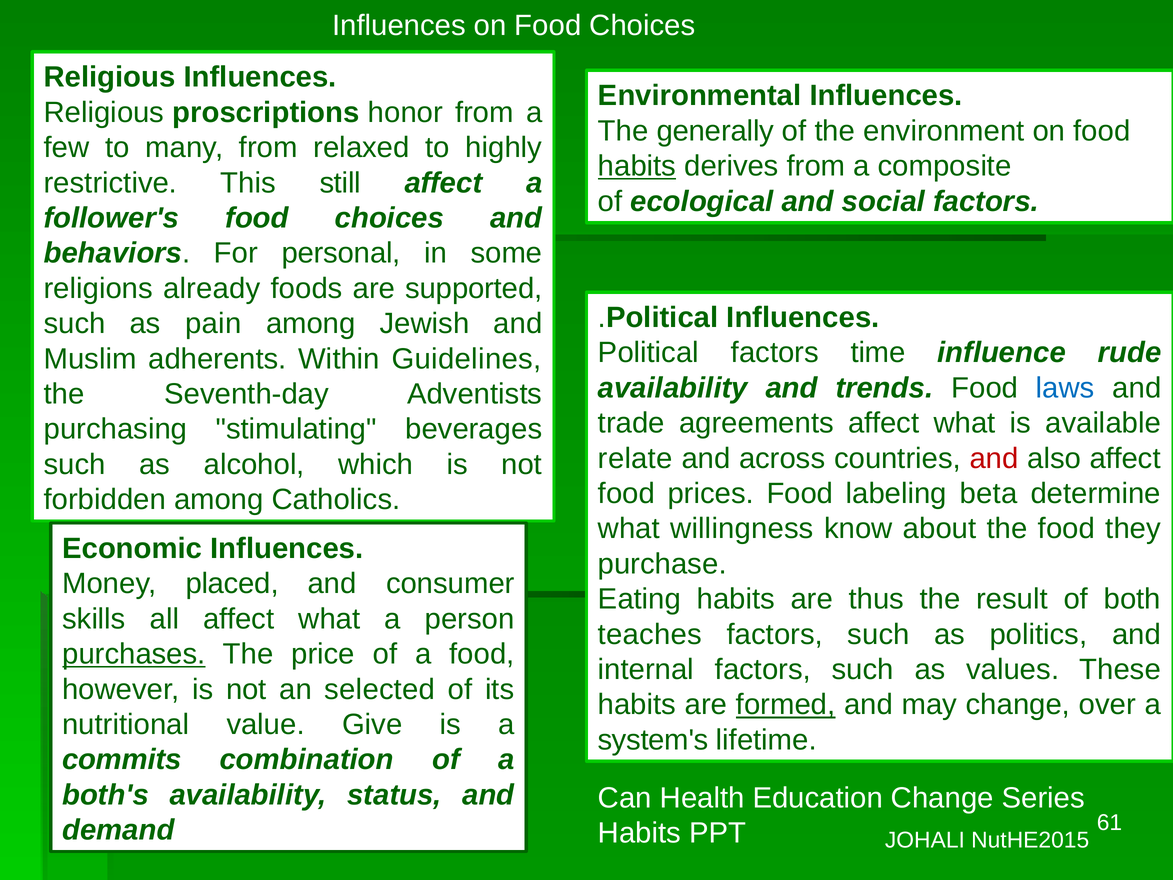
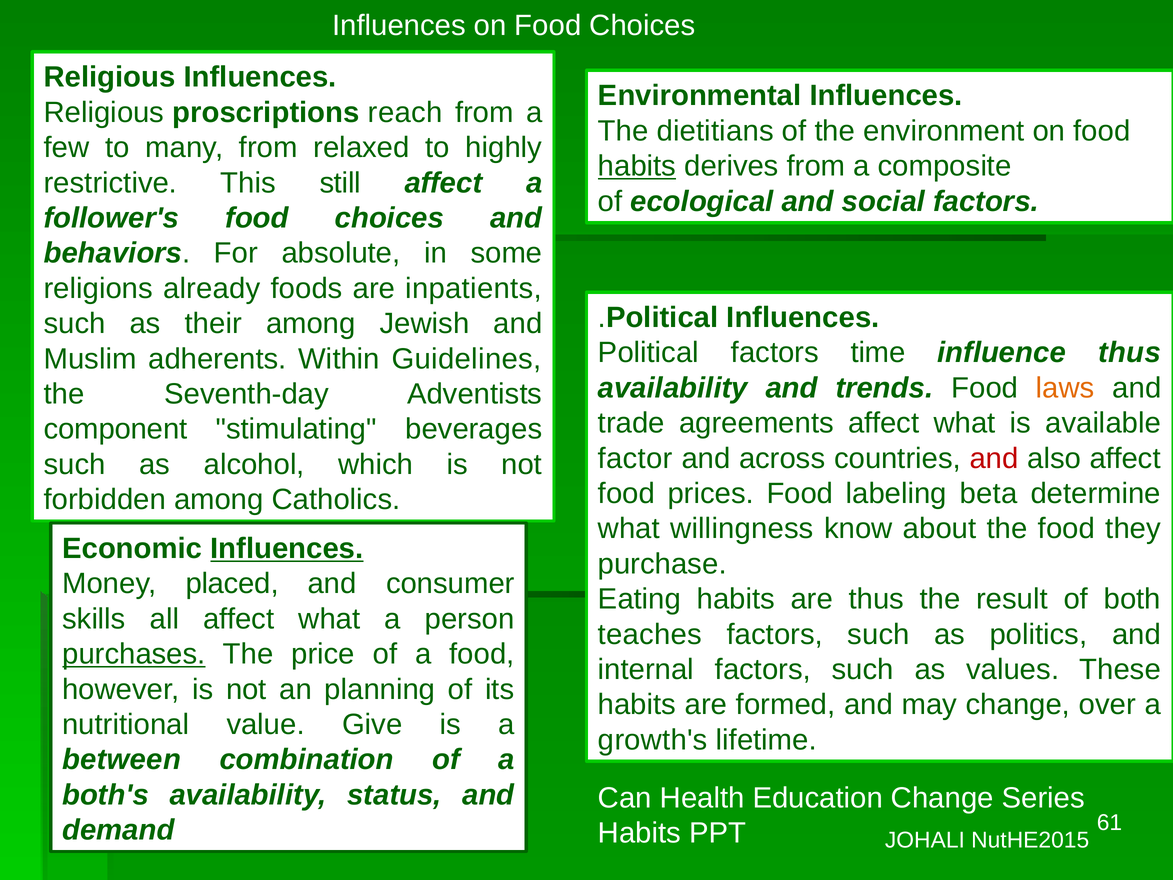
honor: honor -> reach (405, 112)
generally: generally -> dietitians (715, 131)
personal: personal -> absolute (341, 253)
supported: supported -> inpatients (474, 288)
pain: pain -> their (213, 324)
influence rude: rude -> thus (1129, 353)
laws colour: blue -> orange (1065, 388)
purchasing: purchasing -> component (116, 429)
relate: relate -> factor (635, 458)
Influences underline: none -> present (287, 548)
selected: selected -> planning (380, 689)
formed underline: present -> none (786, 705)
system's: system's -> growth's (653, 740)
commits: commits -> between (122, 760)
